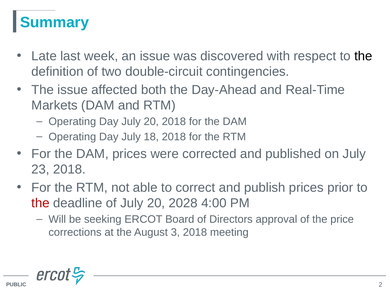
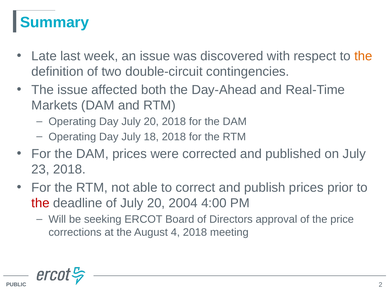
the colour: black -> orange (363, 56)
2028: 2028 -> 2004 (183, 203)
3: 3 -> 4 (175, 233)
